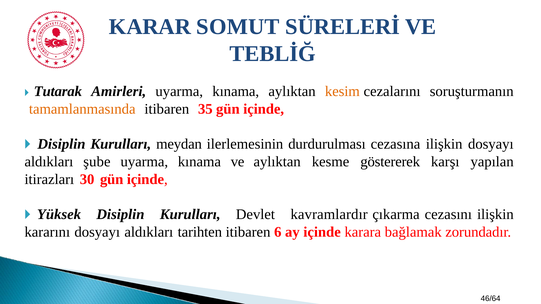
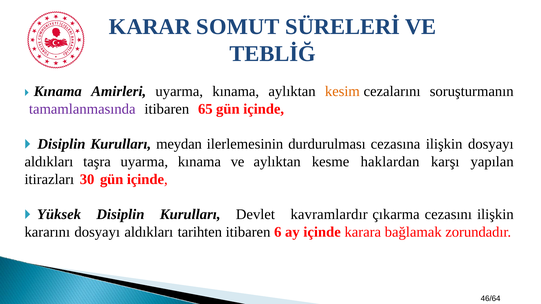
Tutarak: Tutarak -> Kınama (58, 92)
tamamlanmasında colour: orange -> purple (82, 109)
35: 35 -> 65 (205, 109)
şube: şube -> taşra (97, 162)
göstererek: göstererek -> haklardan (390, 162)
